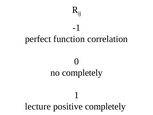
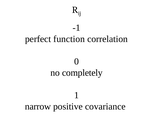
lecture: lecture -> narrow (38, 106)
positive completely: completely -> covariance (105, 106)
